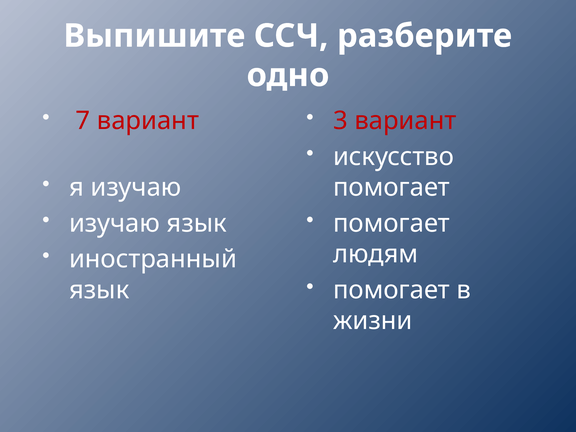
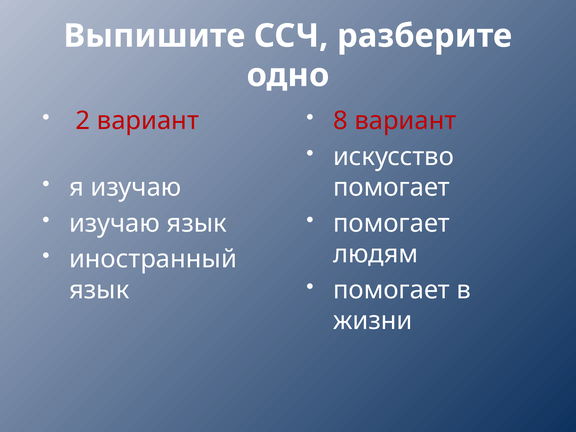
7: 7 -> 2 (83, 121)
3: 3 -> 8 (340, 121)
